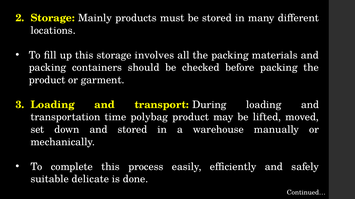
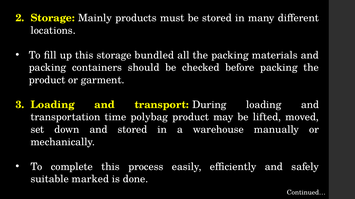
involves: involves -> bundled (154, 55)
delicate: delicate -> marked (90, 180)
